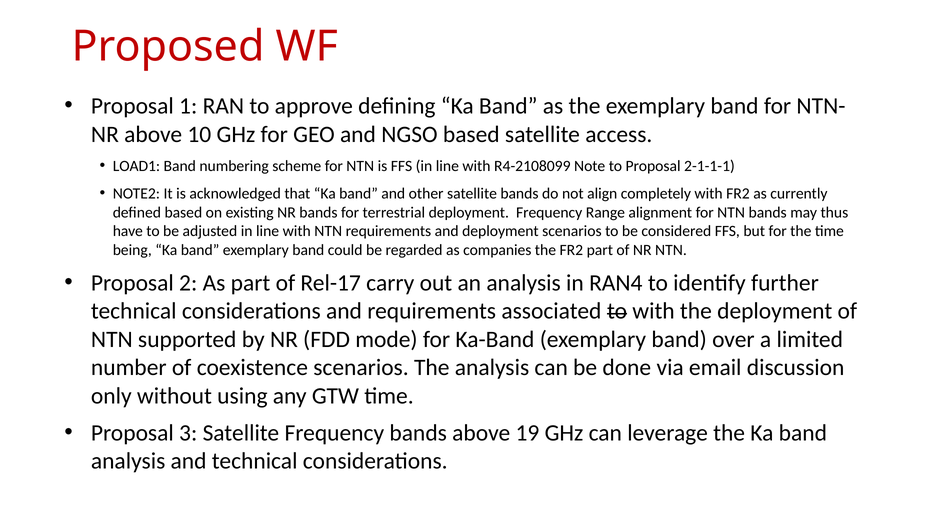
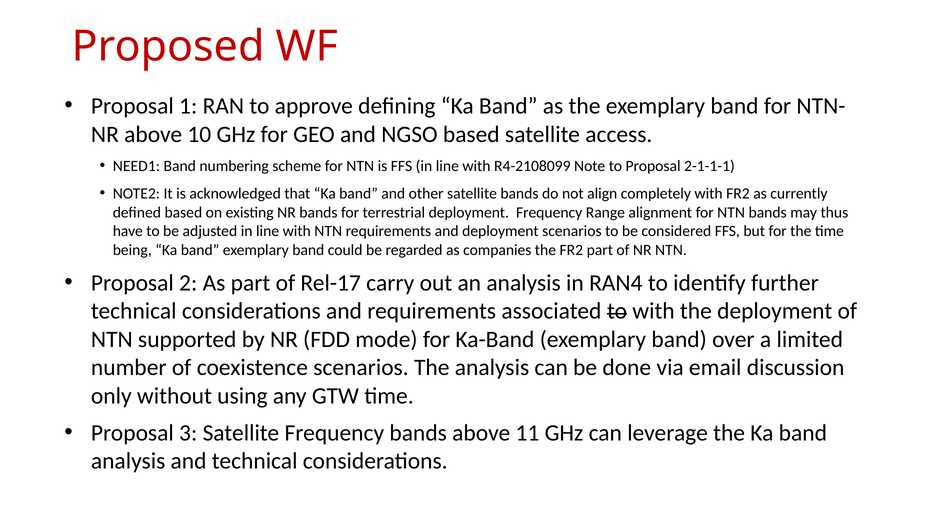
LOAD1: LOAD1 -> NEED1 (136, 166)
19: 19 -> 11 (527, 433)
